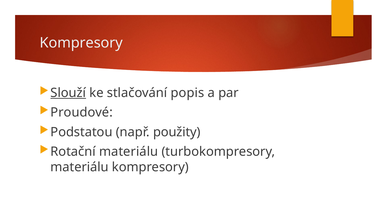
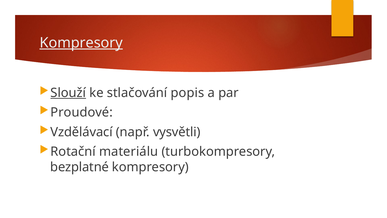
Kompresory underline: none -> present (81, 43)
Podstatou: Podstatou -> Vzdělávací (82, 132)
použity: použity -> vysvětli (177, 132)
materiálu: materiálu -> bezplatné (80, 167)
